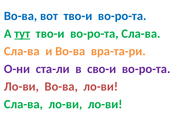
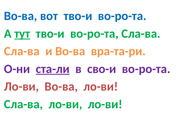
ста-ли underline: none -> present (53, 69)
